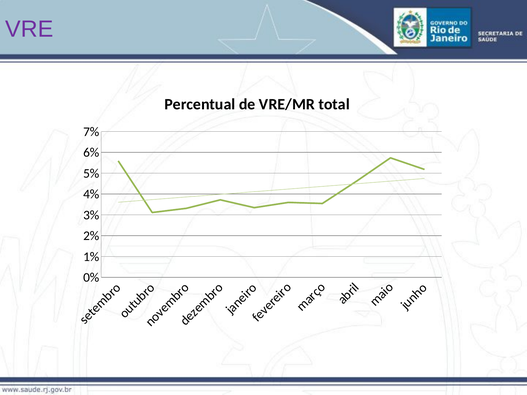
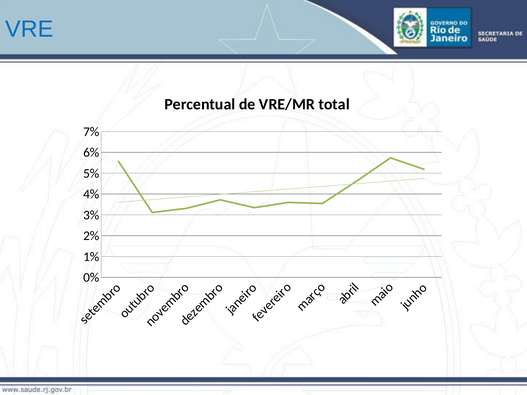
VRE colour: purple -> blue (29, 29)
